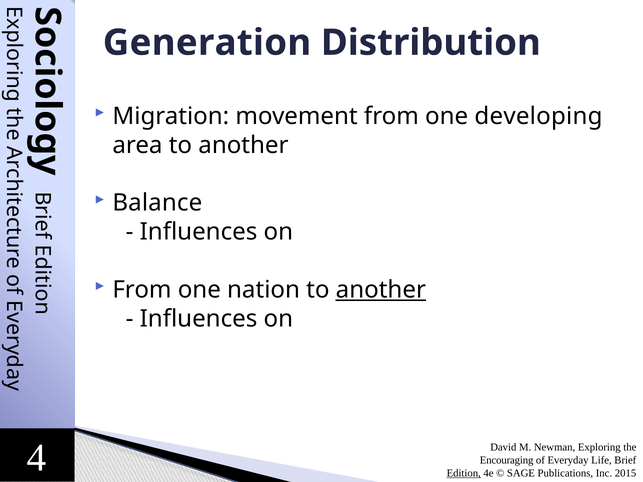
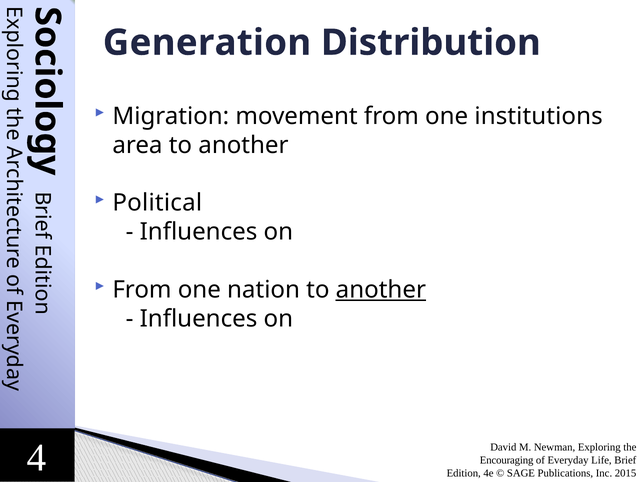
developing: developing -> institutions (539, 116)
Balance: Balance -> Political (157, 203)
Edition underline: present -> none (464, 473)
